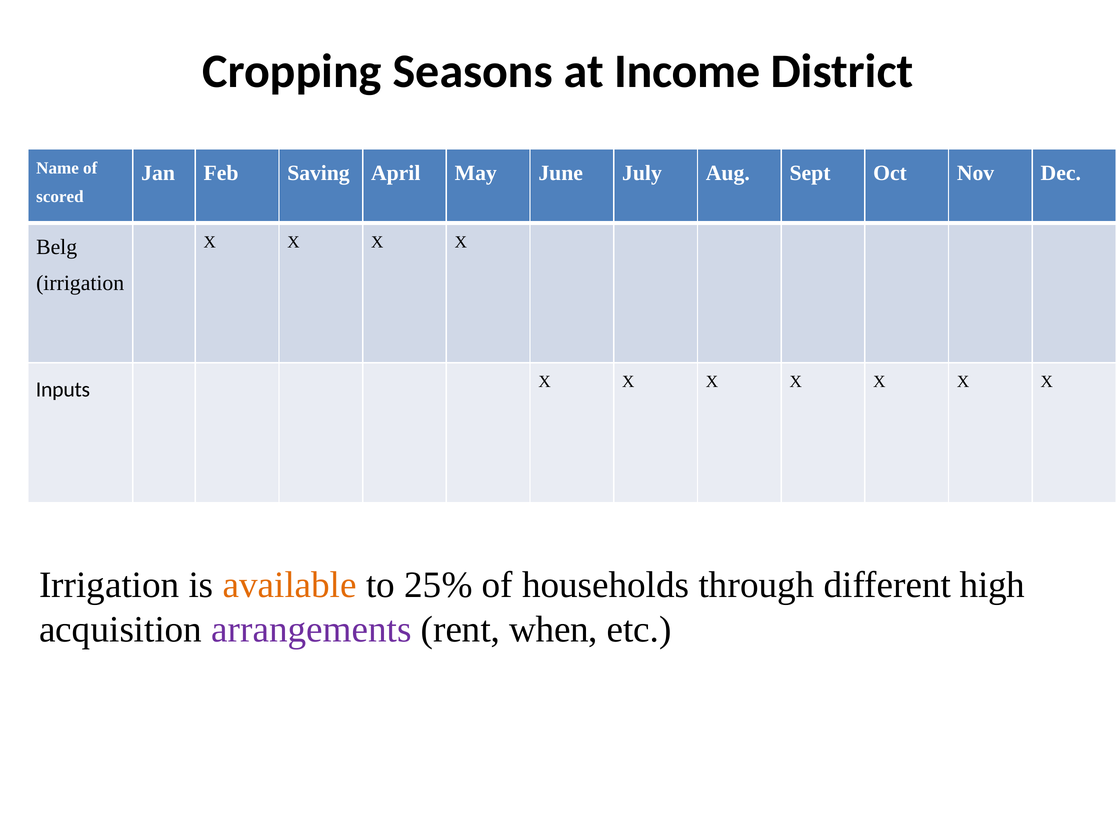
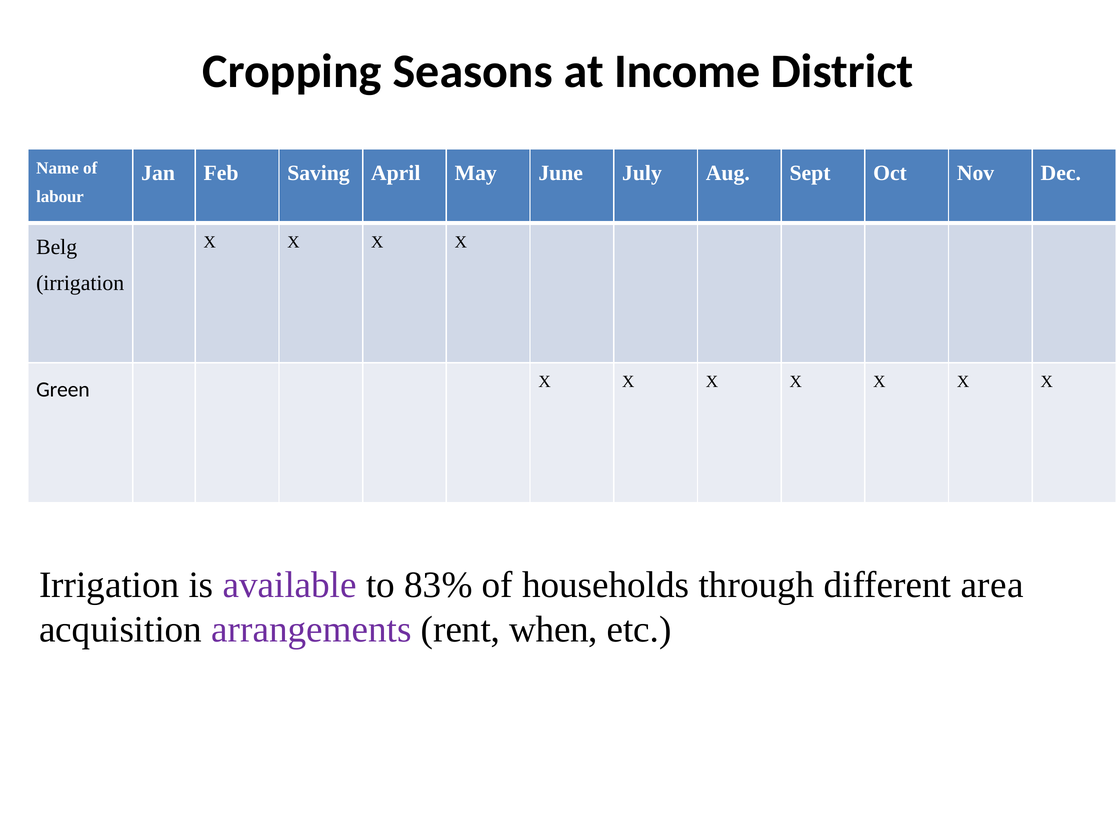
scored: scored -> labour (60, 196)
Inputs: Inputs -> Green (63, 389)
available colour: orange -> purple (290, 585)
25%: 25% -> 83% (438, 585)
high: high -> area (992, 585)
